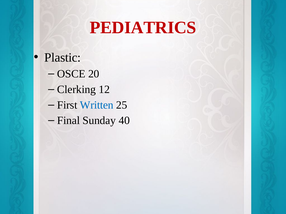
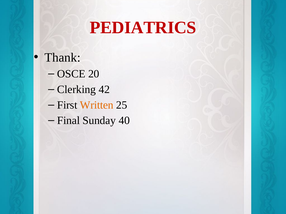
Plastic: Plastic -> Thank (63, 58)
12: 12 -> 42 (104, 90)
Written colour: blue -> orange (97, 105)
